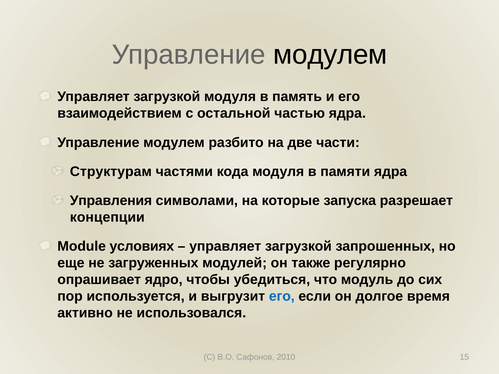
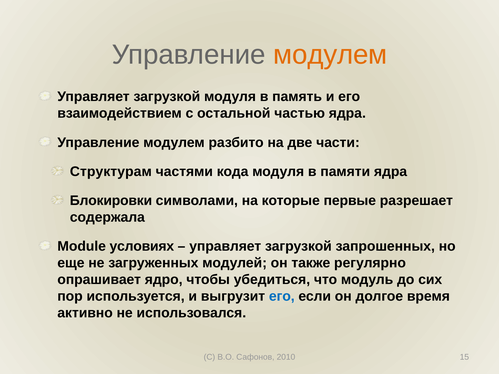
модулем colour: black -> orange (330, 55)
Управления: Управления -> Блокировки (111, 201)
запуска: запуска -> первые (350, 201)
концепции: концепции -> содержала (107, 217)
